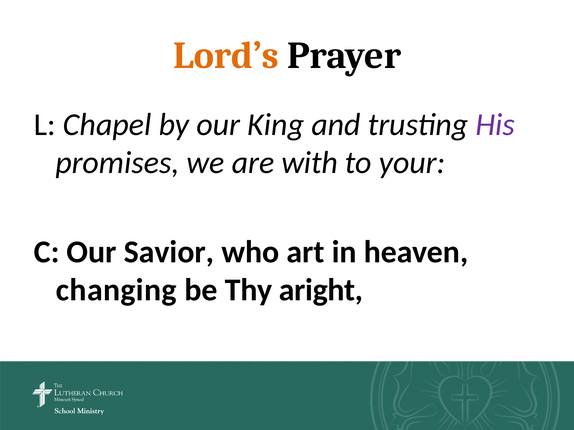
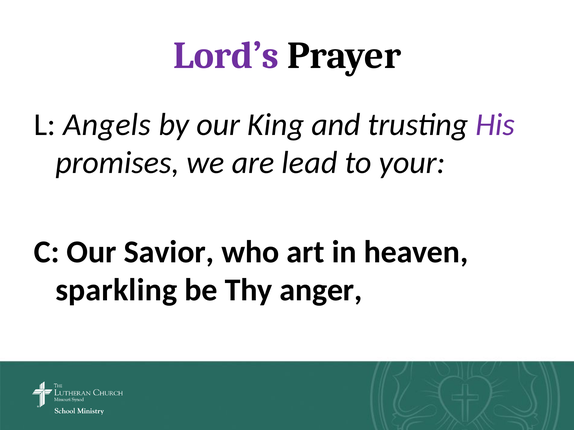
Lord’s colour: orange -> purple (226, 56)
Chapel: Chapel -> Angels (107, 125)
with: with -> lead (309, 163)
changing: changing -> sparkling (116, 290)
aright: aright -> anger (321, 290)
